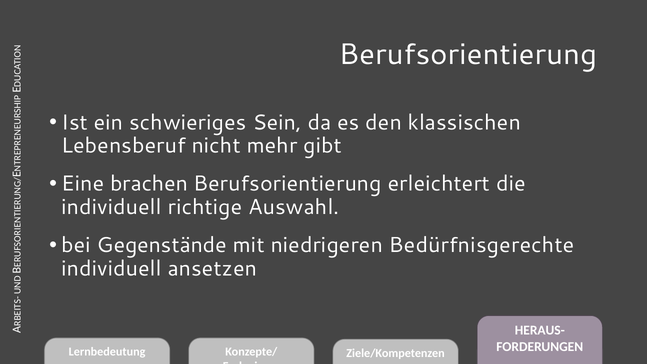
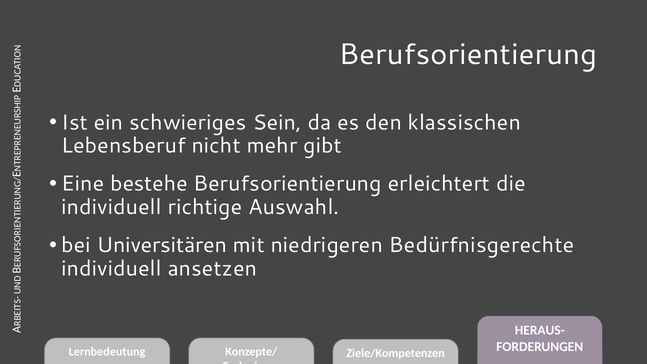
brachen: brachen -> bestehe (149, 184)
Gegenstände: Gegenstände -> Universitären (162, 245)
